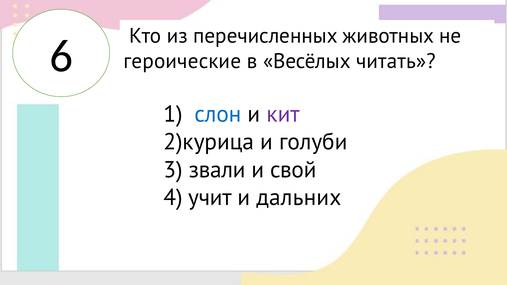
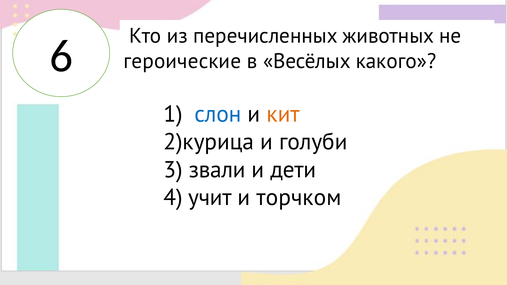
читать: читать -> какого (396, 61)
кит colour: purple -> orange (283, 114)
свой: свой -> дети (293, 170)
дальних: дальних -> торчком (299, 198)
